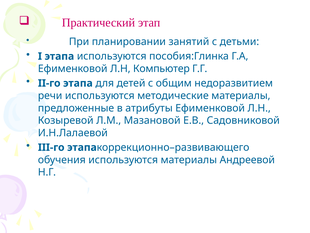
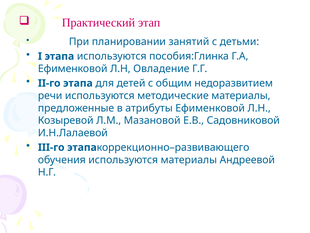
Компьютер: Компьютер -> Овладение (161, 69)
